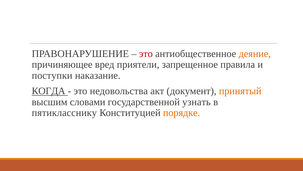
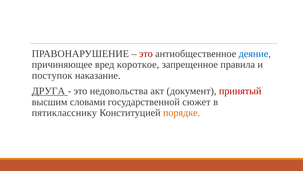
деяние colour: orange -> blue (255, 54)
приятели: приятели -> короткое (138, 64)
поступки: поступки -> поступок (52, 75)
КОГДА: КОГДА -> ДРУГА (48, 91)
принятый colour: orange -> red (240, 91)
узнать: узнать -> сюжет (196, 102)
